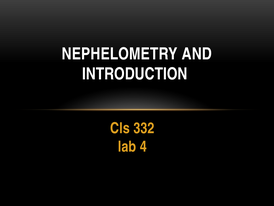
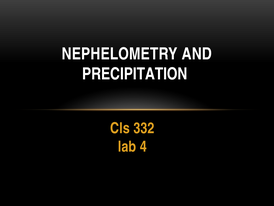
INTRODUCTION: INTRODUCTION -> PRECIPITATION (135, 74)
